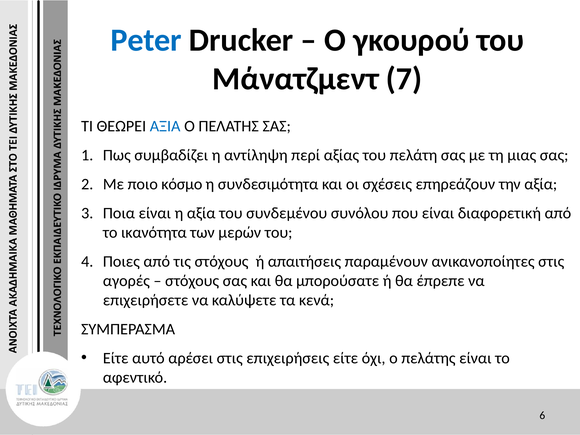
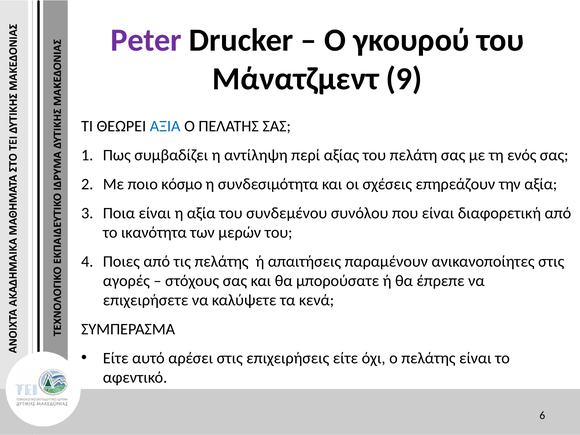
Peter colour: blue -> purple (146, 40)
7: 7 -> 9 (404, 79)
μιας: μιας -> ενός (522, 155)
τις στόχους: στόχους -> πελάτης (222, 261)
